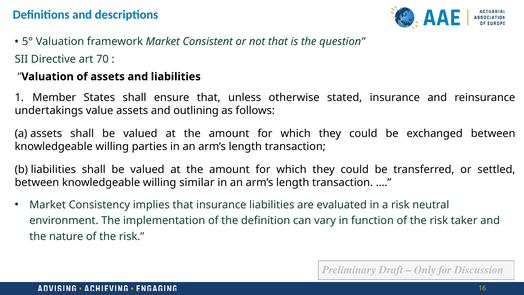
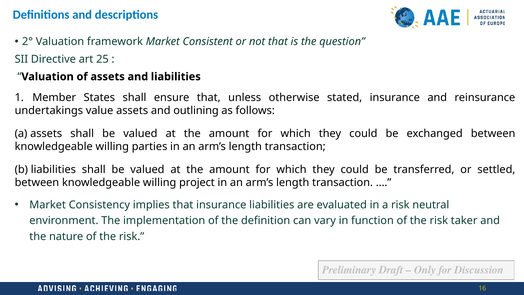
5°: 5° -> 2° (27, 42)
70: 70 -> 25 (102, 59)
similar: similar -> project (197, 183)
